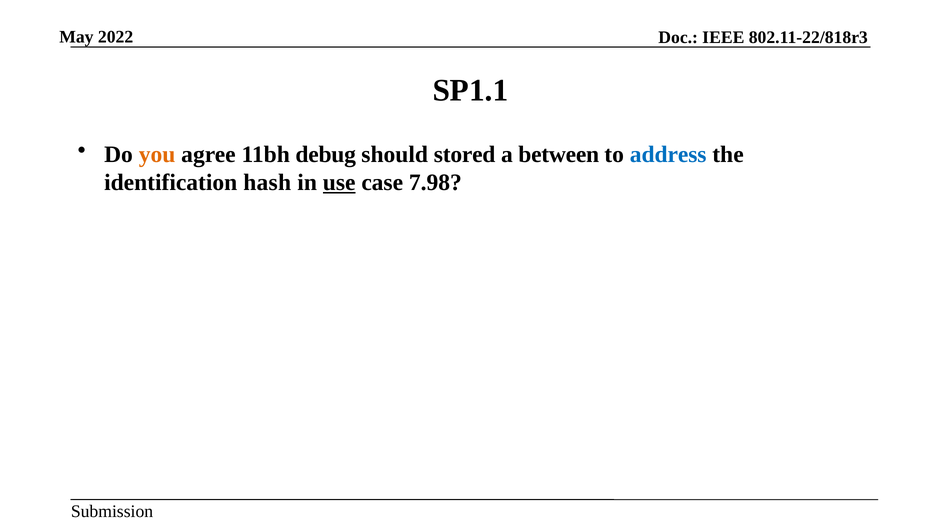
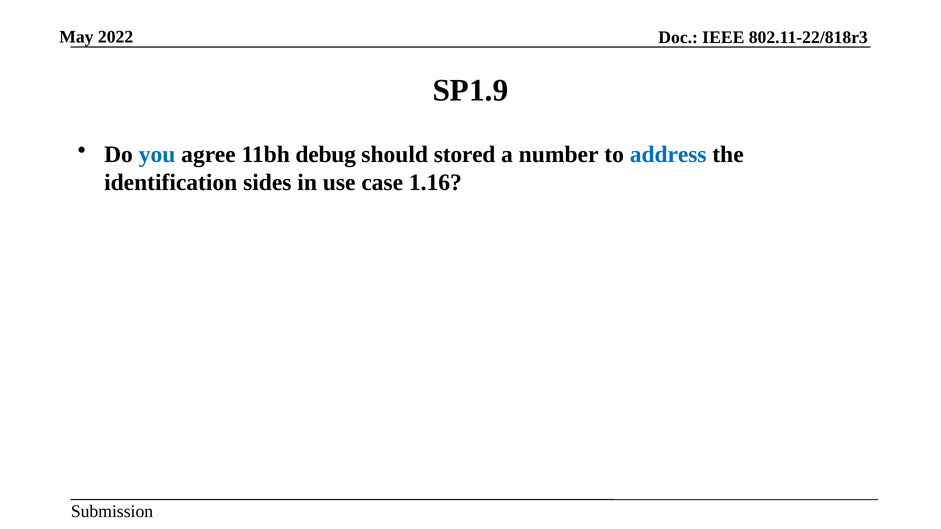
SP1.1: SP1.1 -> SP1.9 (470, 90)
you colour: orange -> blue (157, 155)
between: between -> number (559, 155)
hash: hash -> sides (267, 183)
use underline: present -> none (339, 183)
7.98: 7.98 -> 1.16 (435, 183)
